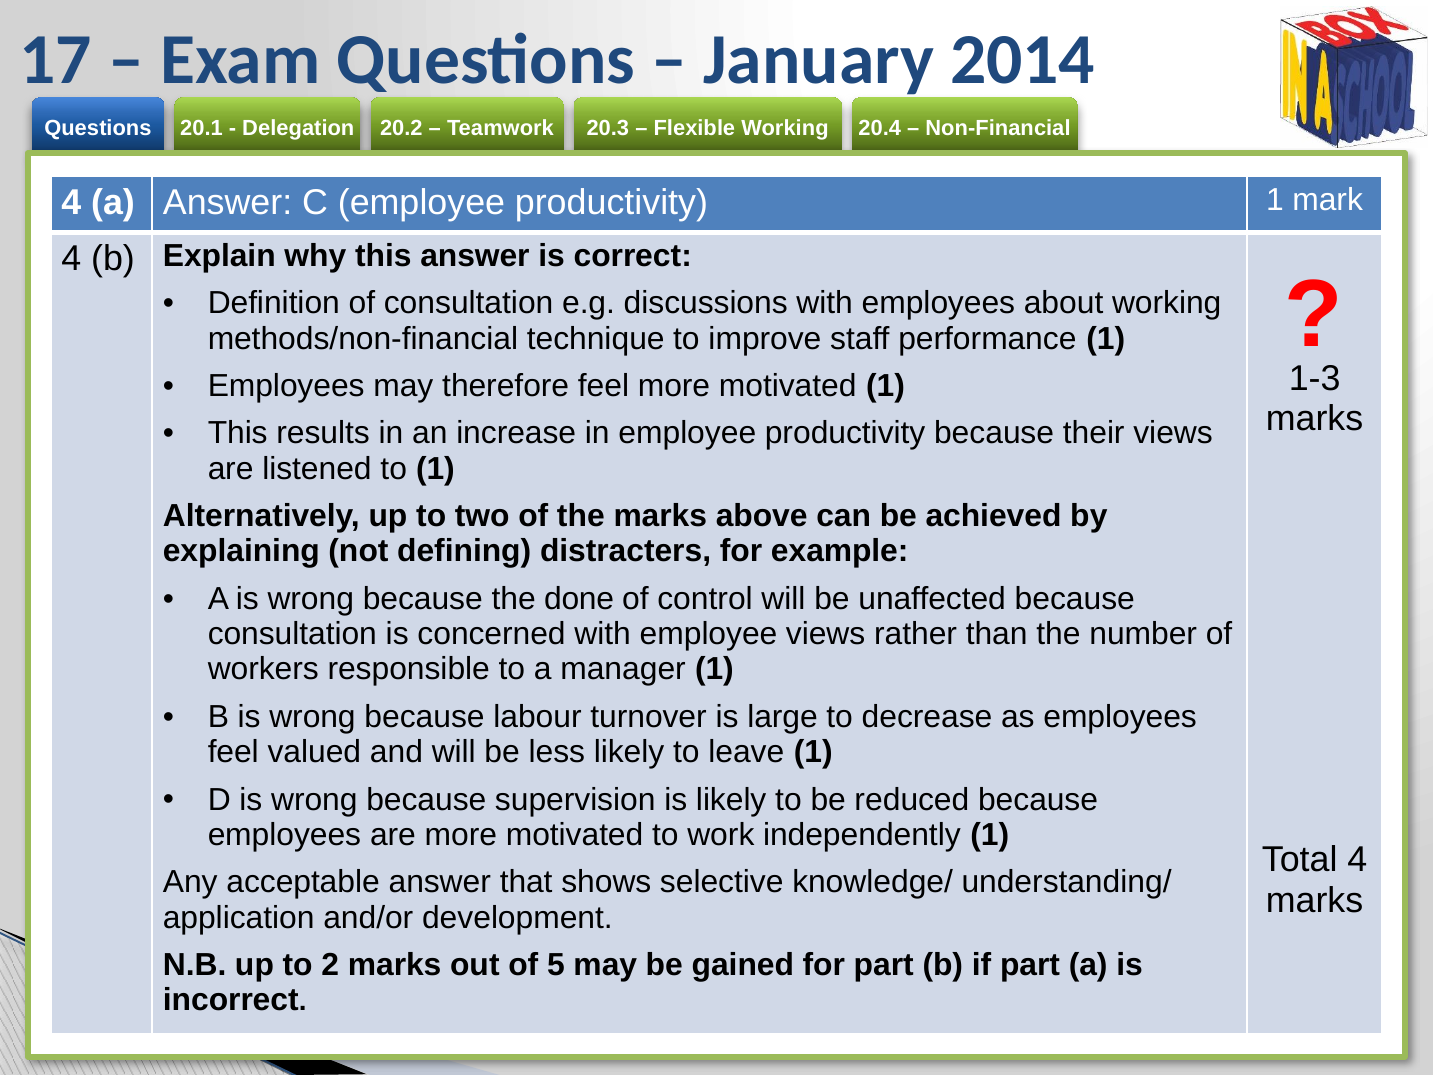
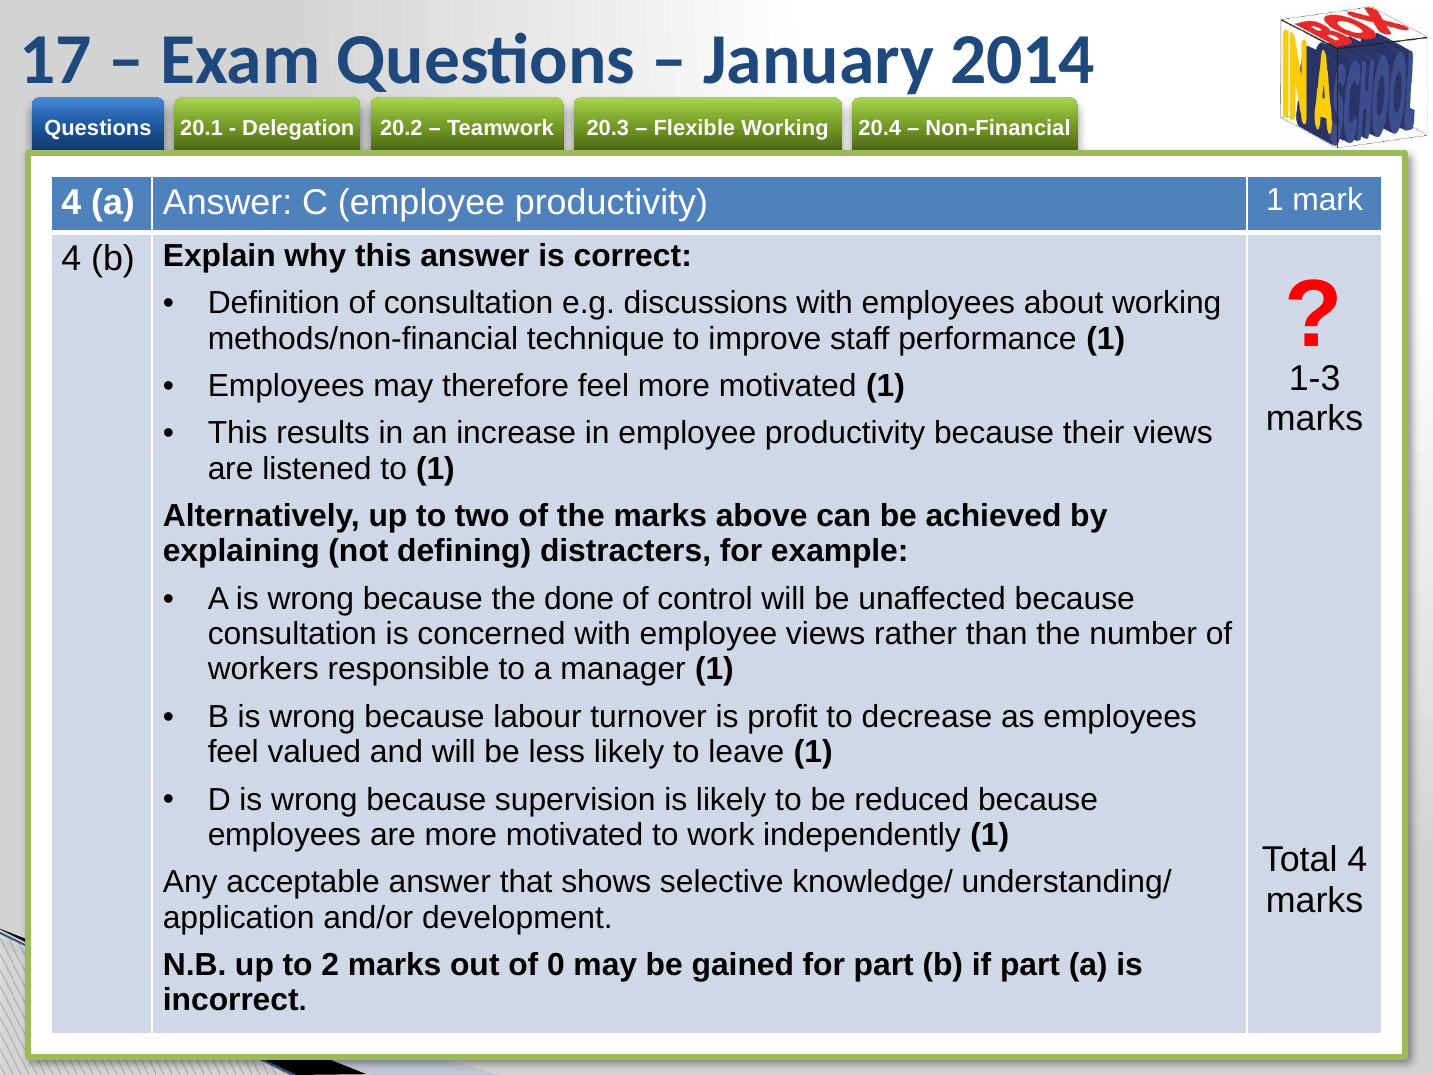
large: large -> profit (783, 717)
5: 5 -> 0 (556, 965)
